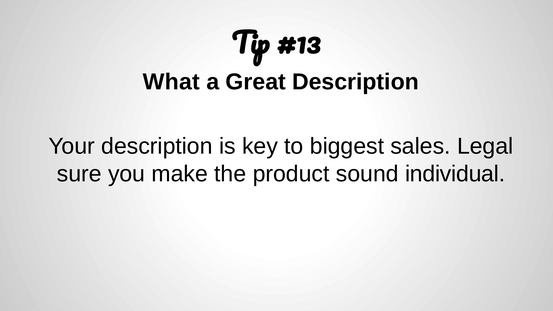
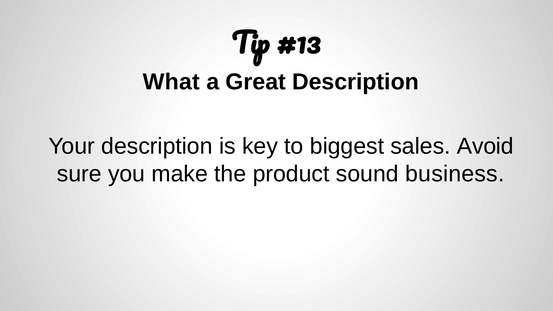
Legal: Legal -> Avoid (485, 146)
individual: individual -> business (455, 174)
